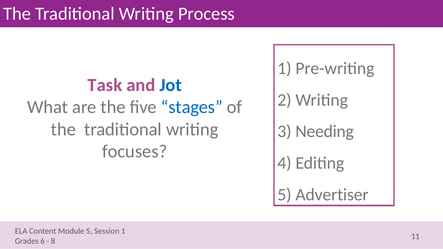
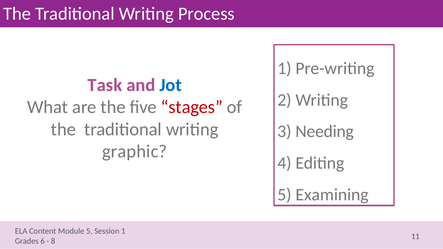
stages colour: blue -> red (192, 107)
focuses: focuses -> graphic (135, 152)
Advertiser: Advertiser -> Examining (332, 195)
